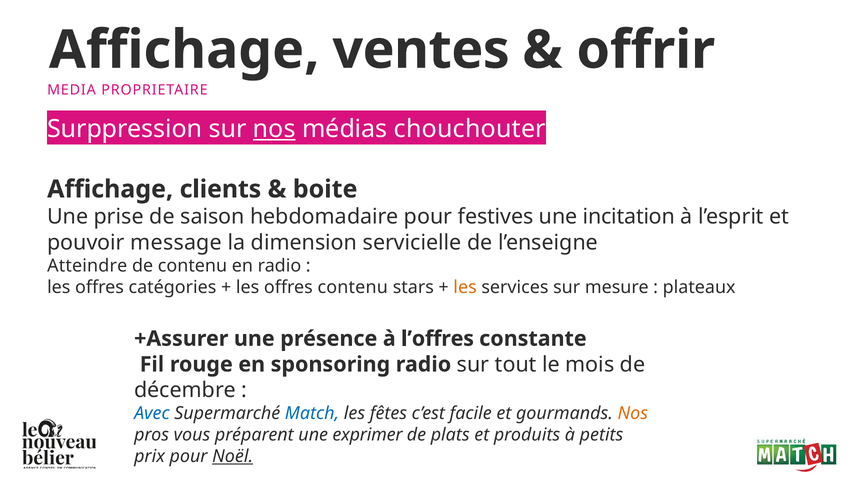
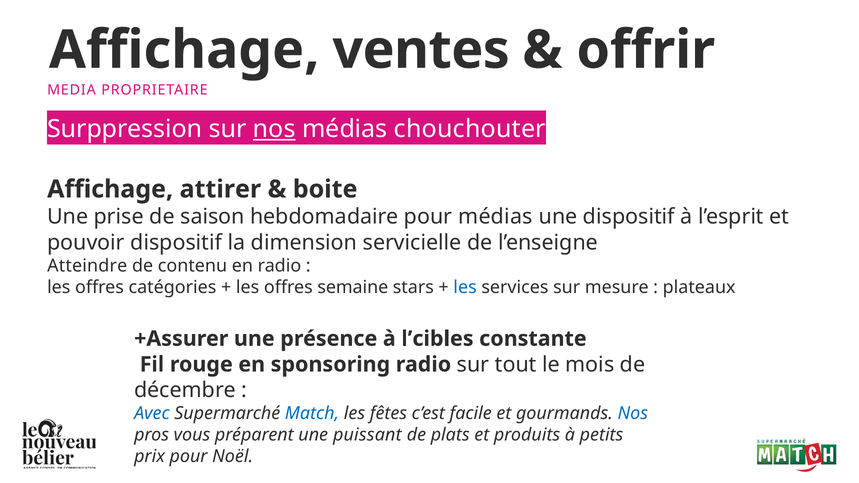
clients: clients -> attirer (220, 189)
pour festives: festives -> médias (495, 217)
une incitation: incitation -> dispositif (629, 217)
pouvoir message: message -> dispositif (176, 243)
offres contenu: contenu -> semaine (353, 288)
les colour: orange -> blue (465, 288)
l’offres: l’offres -> l’cibles (437, 339)
Nos colour: orange -> blue (633, 414)
exprimer: exprimer -> puissant (367, 435)
Noël underline: present -> none (233, 457)
